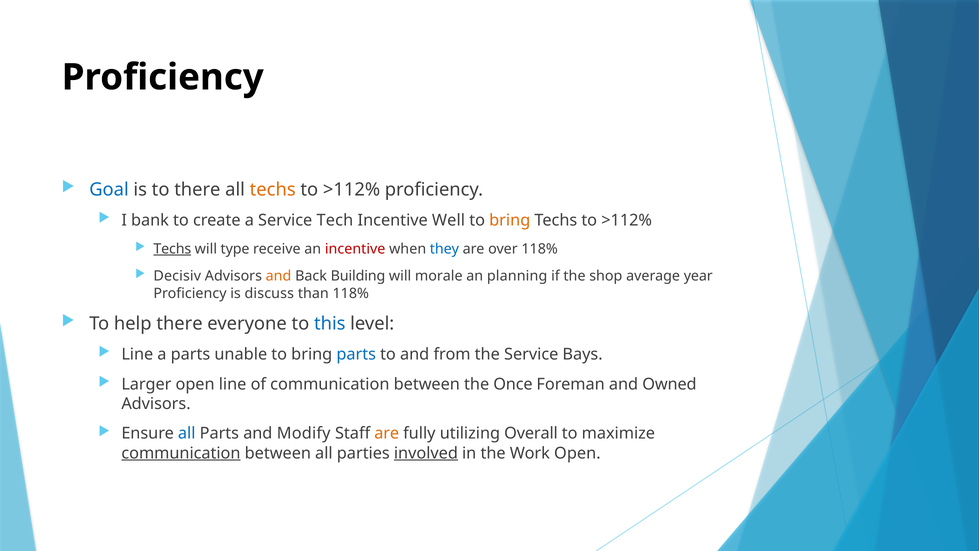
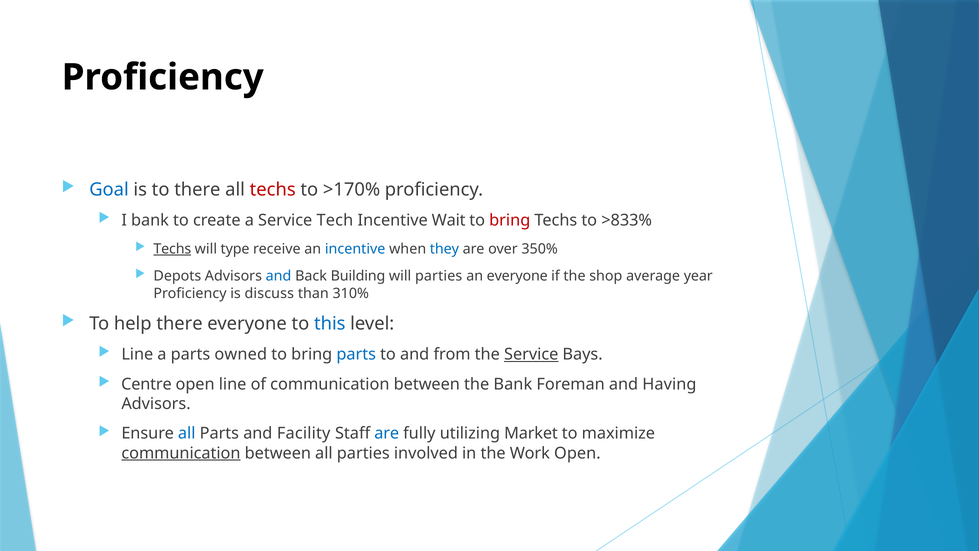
techs colour: orange -> red (273, 189)
>112%: >112% -> >170% (352, 189)
Well: Well -> Wait (449, 220)
bring colour: orange -> red (510, 220)
>112%: >112% -> >833% (627, 220)
incentive colour: red -> blue (355, 249)
over 118%: 118% -> 350% (540, 249)
Decisiv: Decisiv -> Depots (177, 276)
and colour: orange -> blue (279, 276)
will morale: morale -> parties (439, 276)
an planning: planning -> everyone (517, 276)
than 118%: 118% -> 310% (351, 293)
unable: unable -> owned (241, 354)
Service underline: none -> present (531, 354)
Larger: Larger -> Centre (146, 384)
the Once: Once -> Bank (513, 384)
Owned: Owned -> Having (669, 384)
Modify: Modify -> Facility (304, 433)
are colour: orange -> blue (387, 433)
Overall: Overall -> Market (531, 433)
involved underline: present -> none (426, 453)
